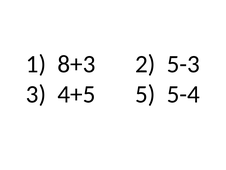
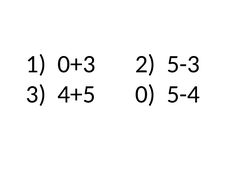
8+3: 8+3 -> 0+3 (76, 64)
5: 5 -> 0 (145, 94)
